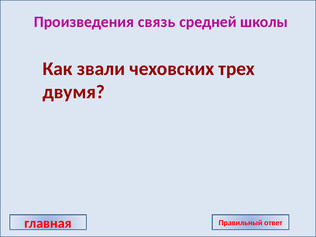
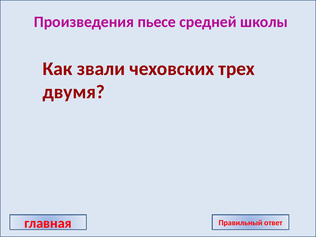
связь: связь -> пьесе (157, 22)
